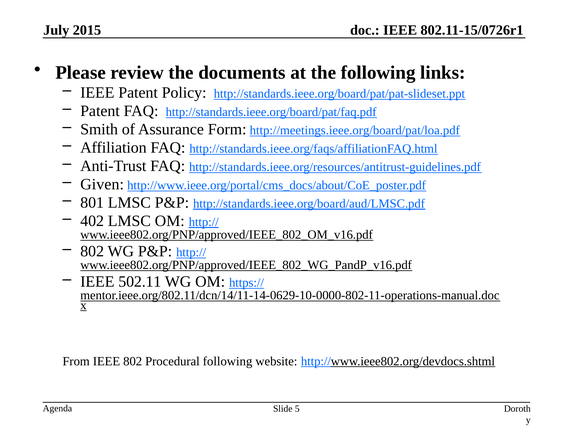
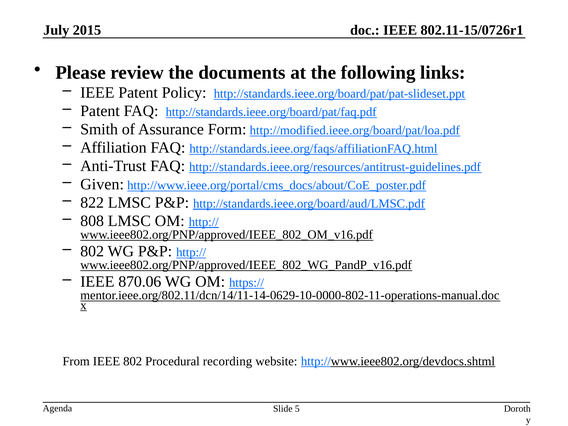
http://meetings.ieee.org/board/pat/loa.pdf: http://meetings.ieee.org/board/pat/loa.pdf -> http://modified.ieee.org/board/pat/loa.pdf (355, 130)
801: 801 -> 822 (92, 203)
402: 402 -> 808 (92, 221)
502.11: 502.11 -> 870.06 (140, 282)
Procedural following: following -> recording (228, 361)
